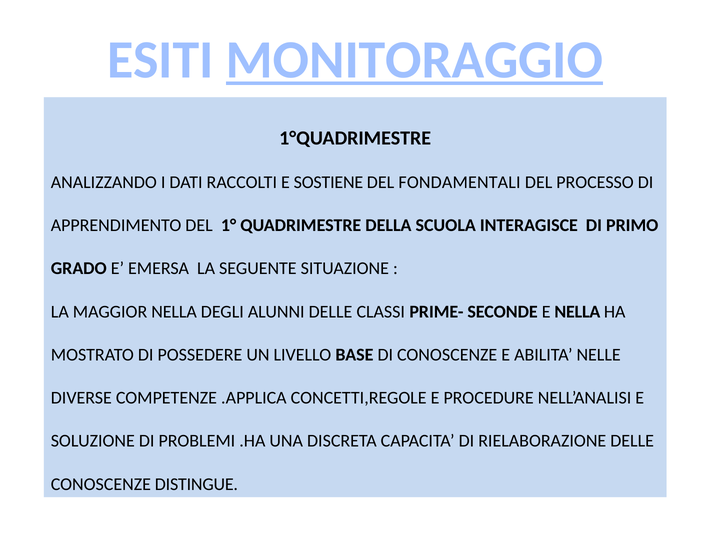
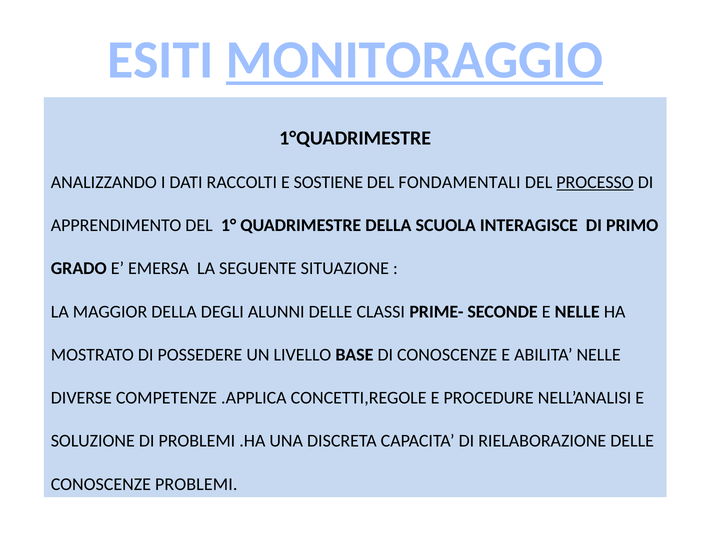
PROCESSO underline: none -> present (595, 182)
MAGGIOR NELLA: NELLA -> DELLA (174, 312)
E NELLA: NELLA -> NELLE (577, 312)
CONOSCENZE DISTINGUE: DISTINGUE -> PROBLEMI (196, 484)
